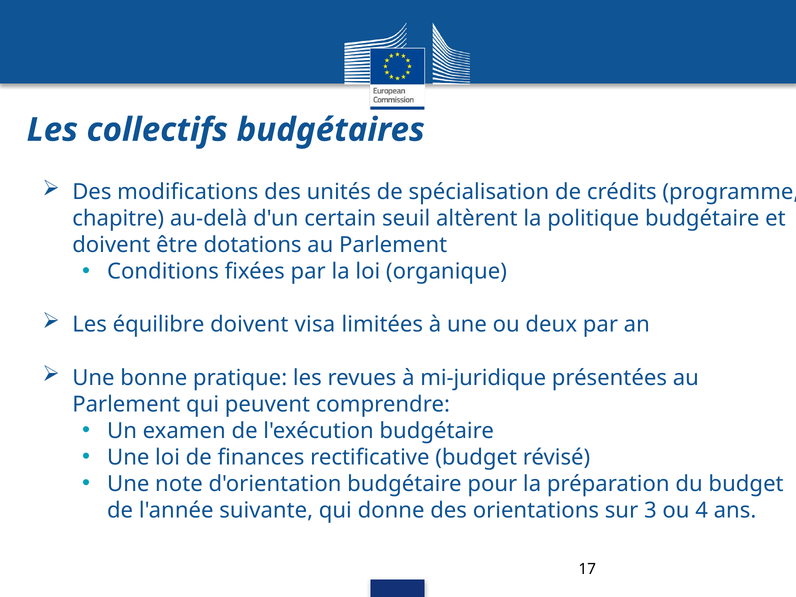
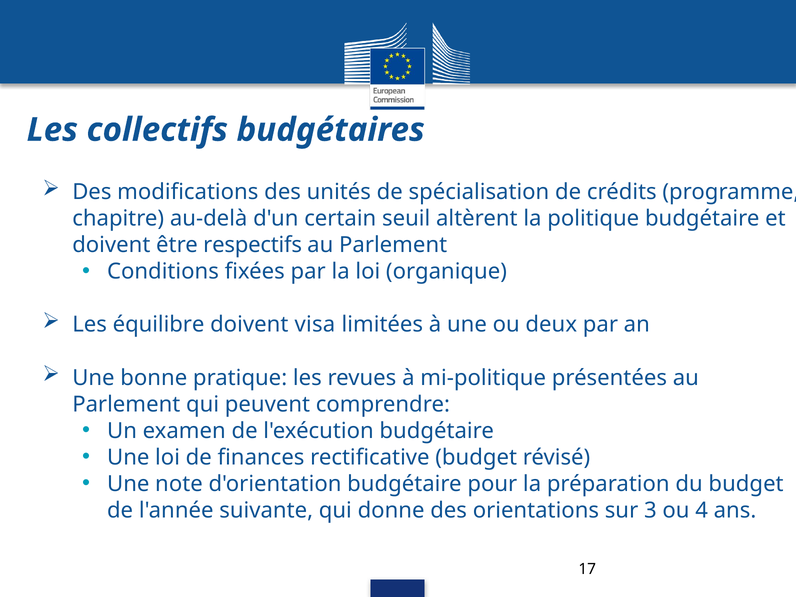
dotations: dotations -> respectifs (253, 245)
mi-juridique: mi-juridique -> mi-politique (483, 378)
